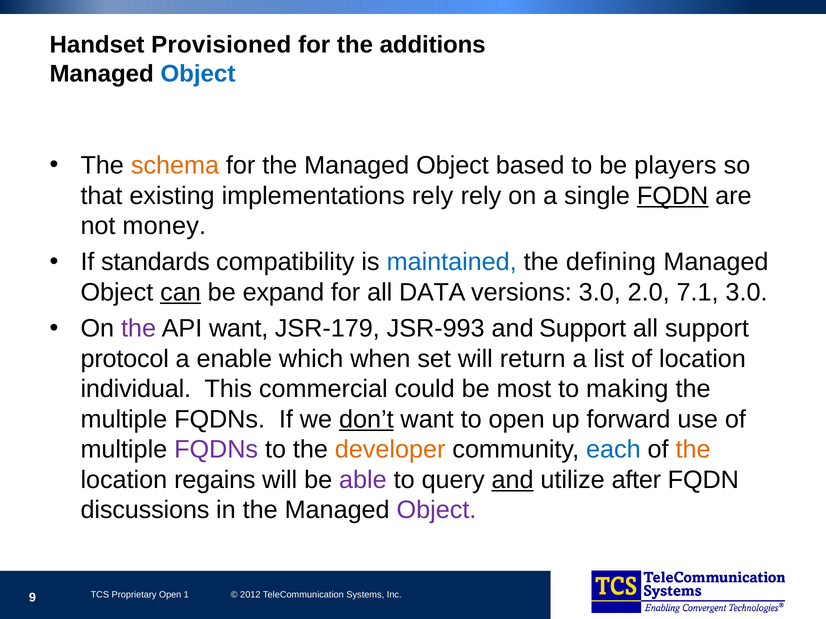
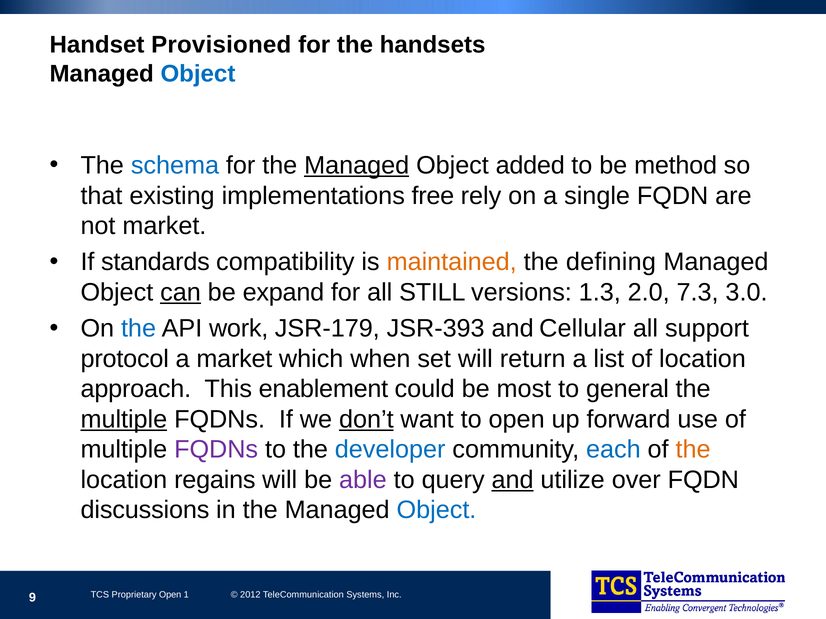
additions: additions -> handsets (433, 45)
schema colour: orange -> blue (175, 166)
Managed underline: none -> present (357, 166)
based: based -> added (530, 166)
players: players -> method (676, 166)
implementations rely: rely -> free (433, 196)
FQDN underline: present -> none (673, 196)
not money: money -> market (164, 226)
maintained colour: blue -> orange (452, 262)
DATA: DATA -> STILL (432, 293)
versions 3.0: 3.0 -> 1.3 (600, 293)
7.1: 7.1 -> 7.3 (698, 293)
the colour: purple -> blue (139, 329)
API want: want -> work (239, 329)
JSR-993: JSR-993 -> JSR-393 (436, 329)
and Support: Support -> Cellular (582, 329)
a enable: enable -> market (234, 359)
individual: individual -> approach (136, 389)
commercial: commercial -> enablement (323, 389)
making: making -> general (627, 389)
multiple underline: none -> present (124, 420)
developer colour: orange -> blue (390, 450)
after: after -> over (636, 480)
Object colour: purple -> blue (436, 511)
